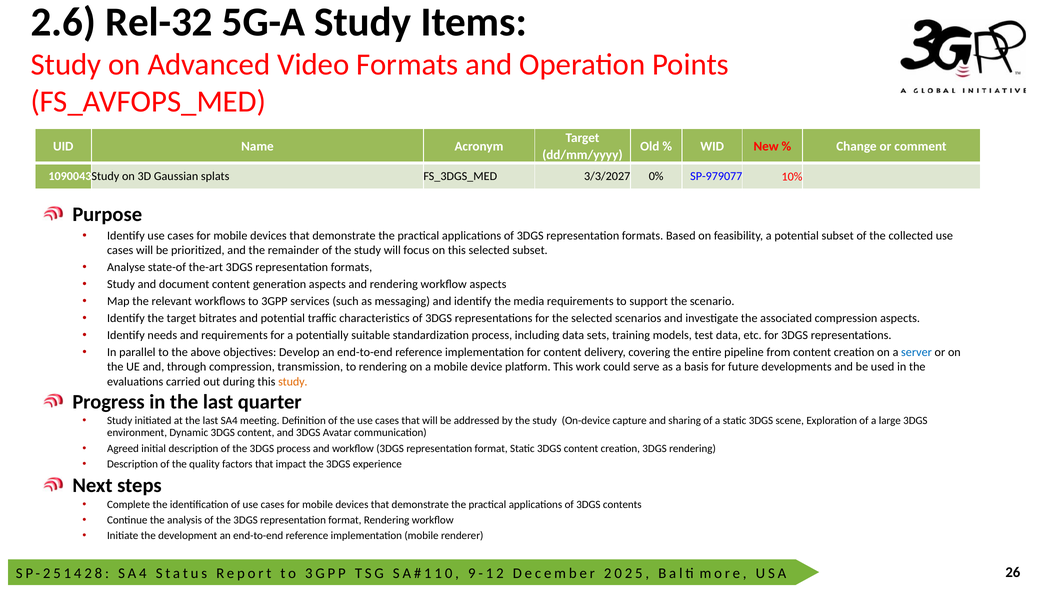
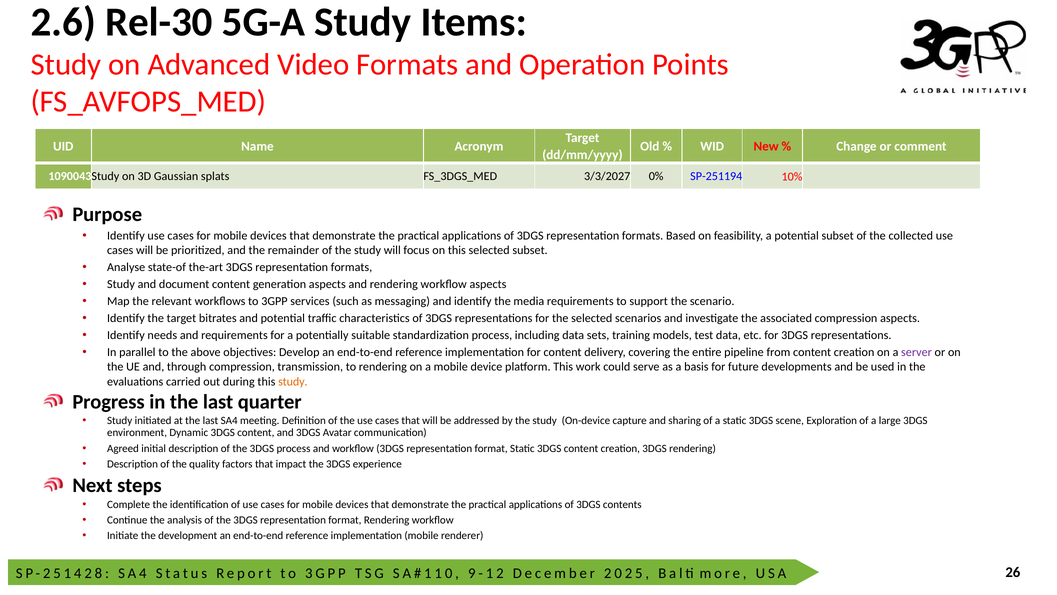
Rel-32: Rel-32 -> Rel-30 (159, 22)
SP-979077: SP-979077 -> SP-251194 (716, 176)
server colour: blue -> purple (916, 352)
